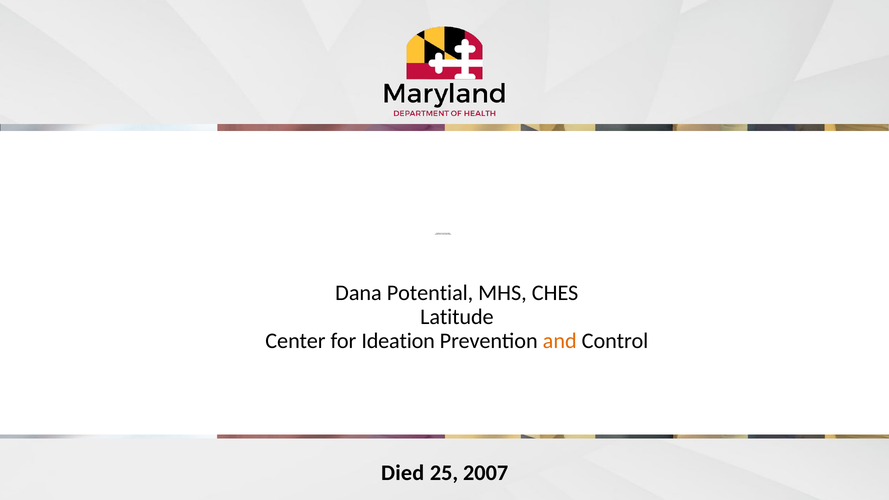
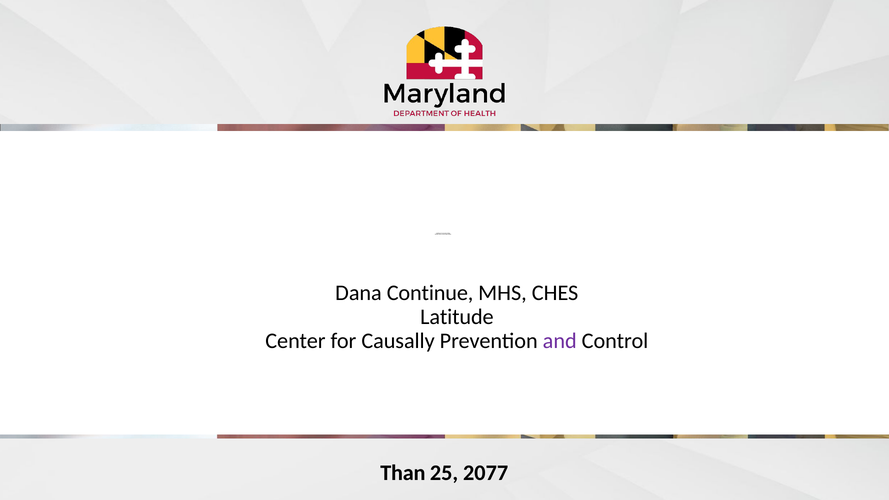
Potential: Potential -> Continue (430, 293)
Ideation: Ideation -> Causally (398, 341)
and colour: orange -> purple (560, 341)
Died: Died -> Than (403, 473)
2007: 2007 -> 2077 (486, 473)
